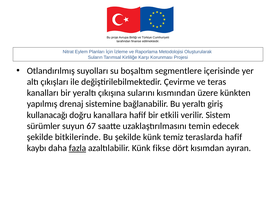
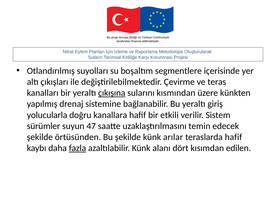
çıkışına underline: none -> present (112, 93)
kullanacağı: kullanacağı -> yolucularla (47, 115)
67: 67 -> 47 (91, 126)
bitkilerinde: bitkilerinde -> örtüsünden (78, 137)
temiz: temiz -> arılar (173, 137)
fikse: fikse -> alanı (161, 148)
ayıran: ayıran -> edilen (238, 148)
